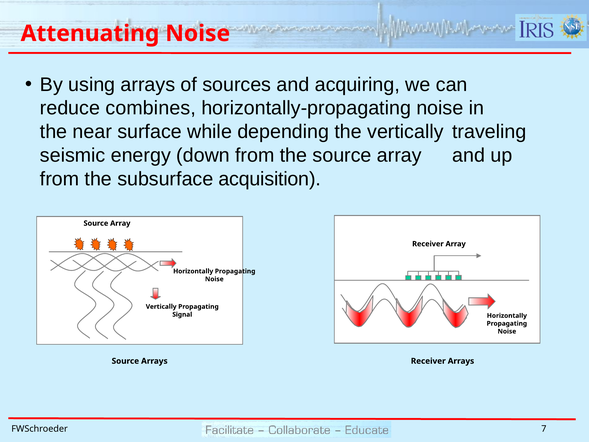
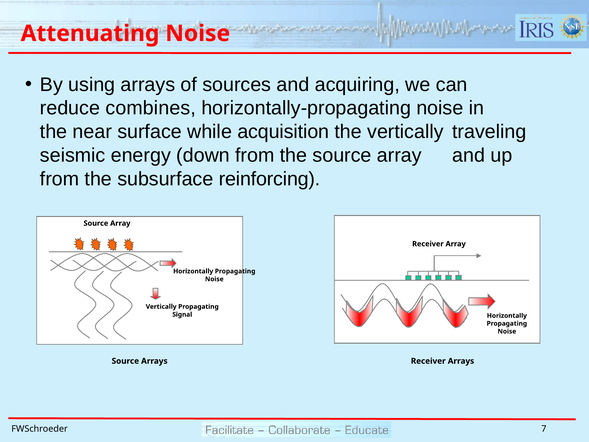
depending: depending -> acquisition (283, 132)
acquisition: acquisition -> reinforcing (270, 179)
